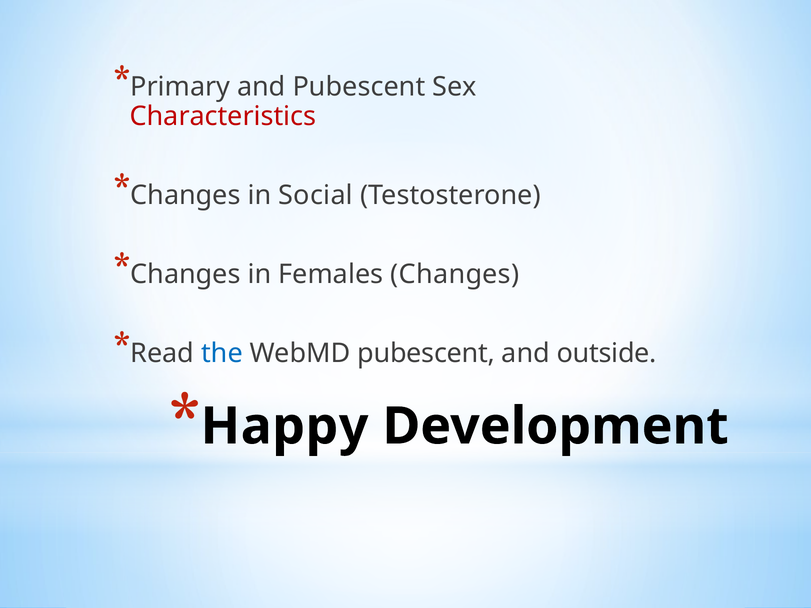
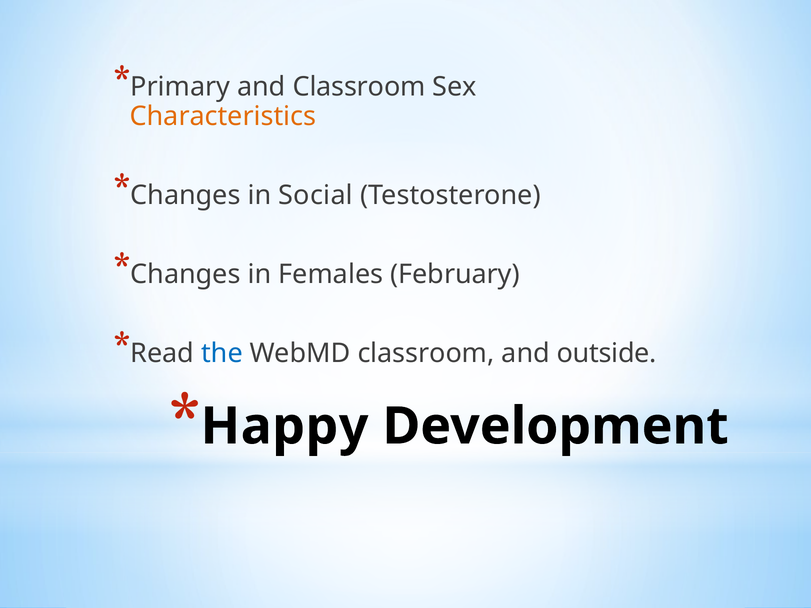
and Pubescent: Pubescent -> Classroom (359, 87)
Characteristics colour: red -> orange (223, 116)
Females Changes: Changes -> February (455, 274)
WebMD pubescent: pubescent -> classroom (426, 353)
